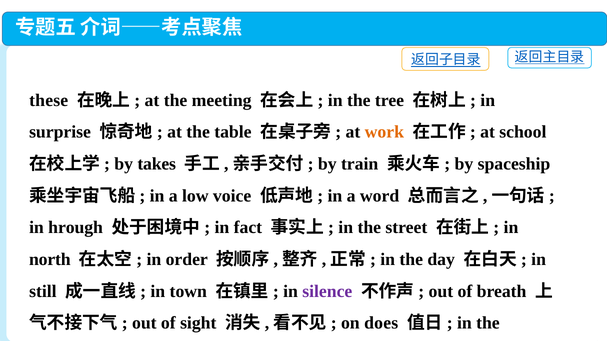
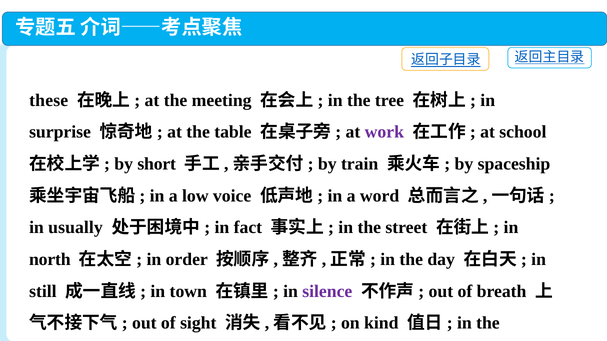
work colour: orange -> purple (384, 132)
takes: takes -> short (157, 164)
hrough: hrough -> usually (76, 228)
does: does -> kind (381, 324)
